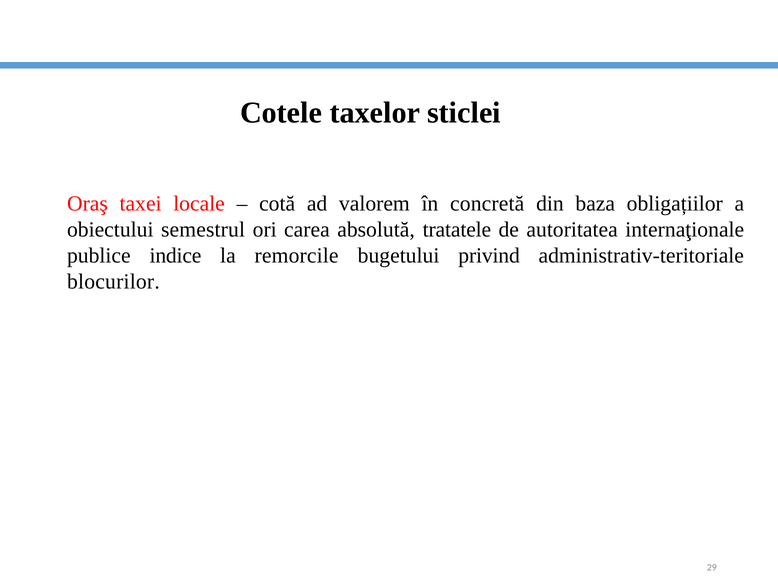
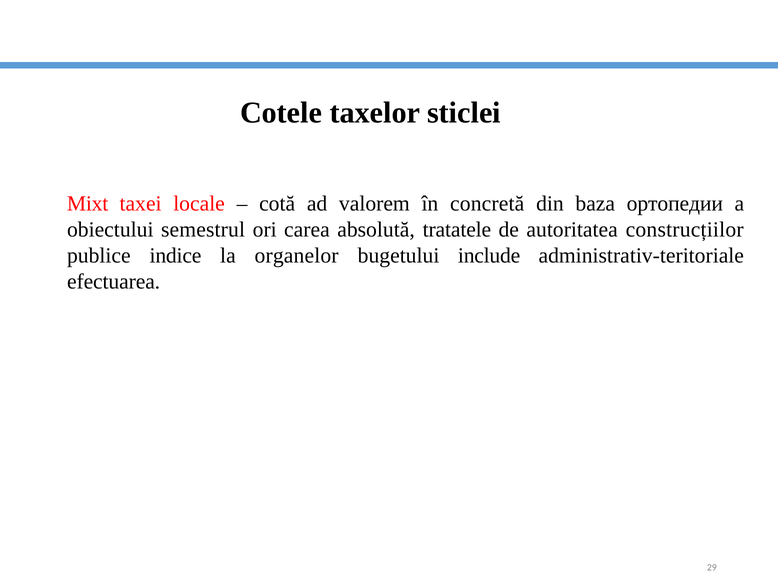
Oraş: Oraş -> Mixt (88, 203)
obligațiilor: obligațiilor -> ортопедии (675, 203)
internaţionale: internaţionale -> construcțiilor (685, 229)
remorcile: remorcile -> organelor (297, 255)
privind: privind -> include (489, 255)
blocurilor: blocurilor -> efectuarea (114, 281)
